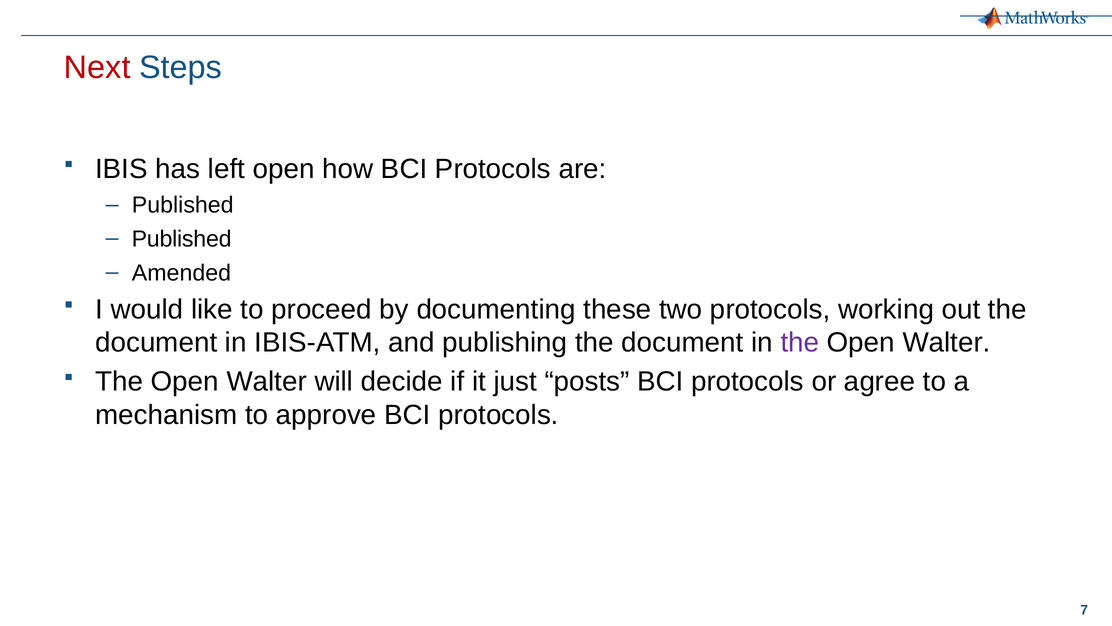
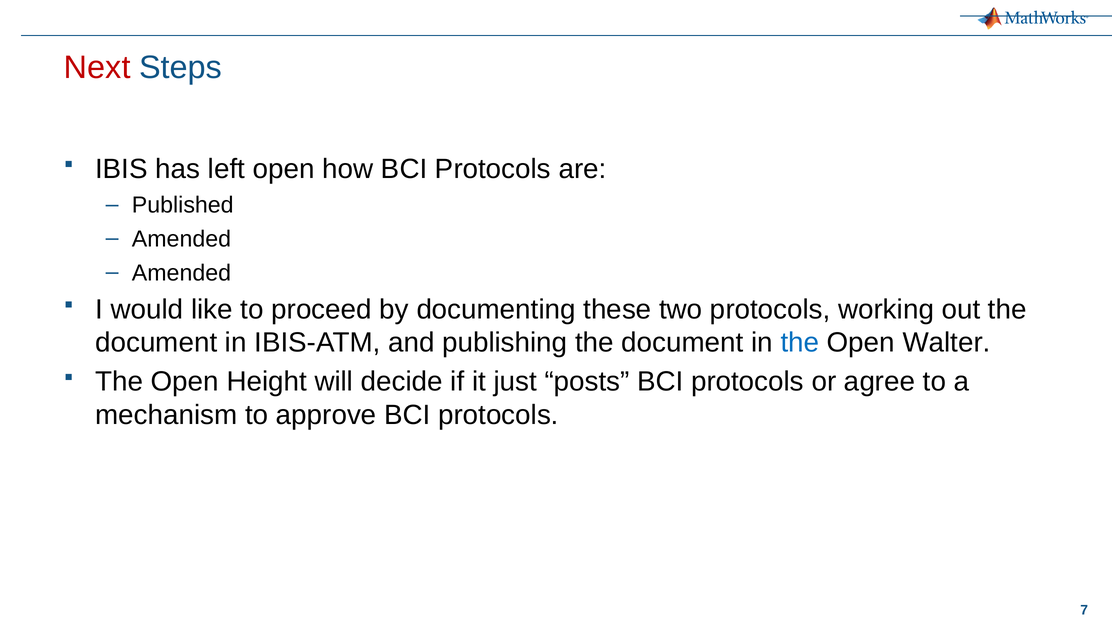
Published: Published -> Amended (181, 239)
the colour: purple -> blue (800, 342)
Walter: Walter -> Height (267, 381)
